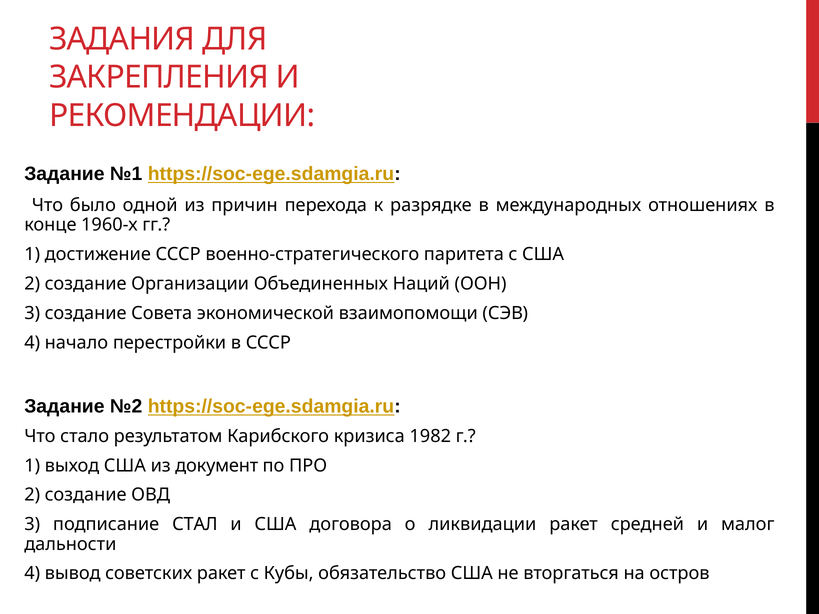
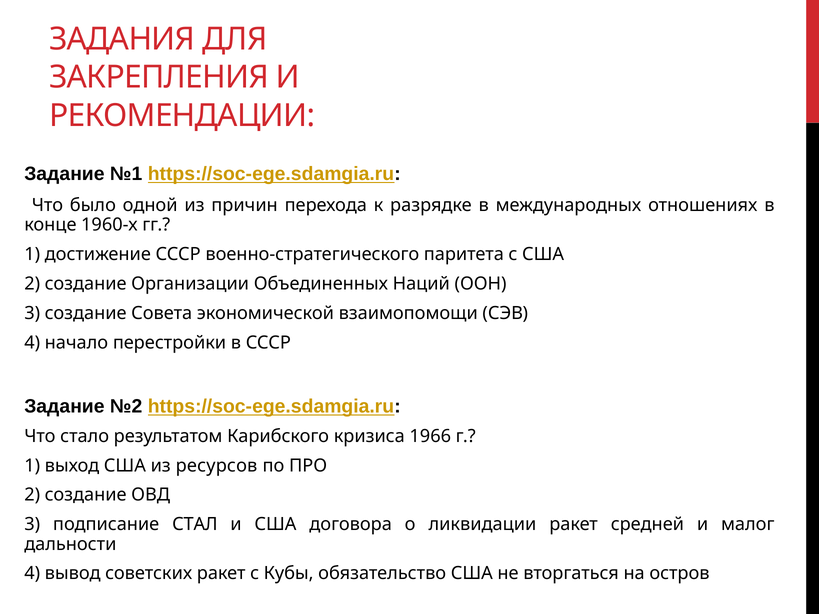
1982: 1982 -> 1966 (430, 436)
документ: документ -> ресурсов (217, 466)
